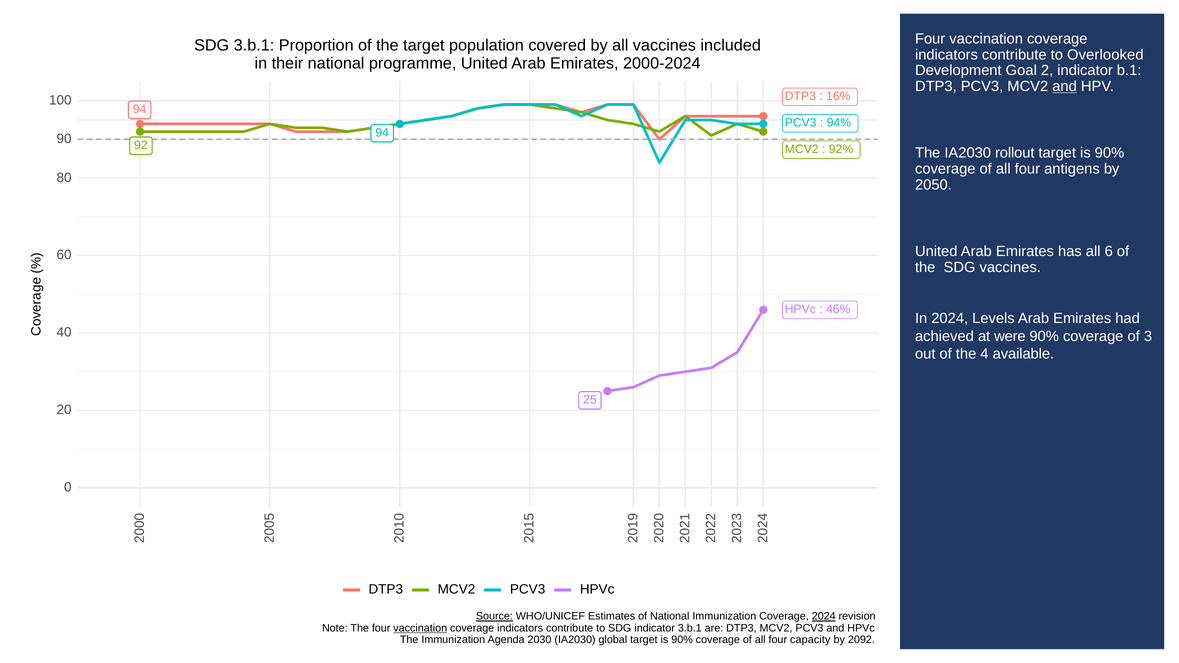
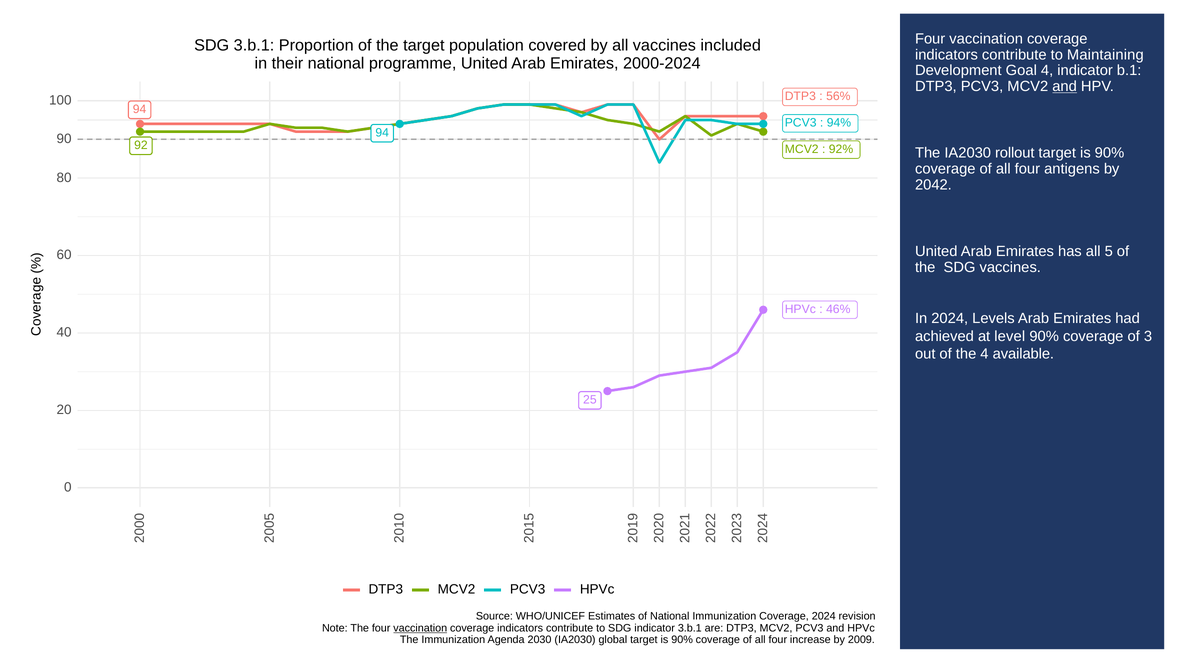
Overlooked: Overlooked -> Maintaining (1105, 55)
Goal 2: 2 -> 4 (1047, 71)
16%: 16% -> 56% (838, 96)
2050: 2050 -> 2042 (933, 185)
all 6: 6 -> 5 (1109, 252)
were: were -> level (1010, 336)
Source underline: present -> none (494, 617)
2024 underline: present -> none (824, 617)
capacity: capacity -> increase (810, 640)
2092: 2092 -> 2009 (861, 640)
